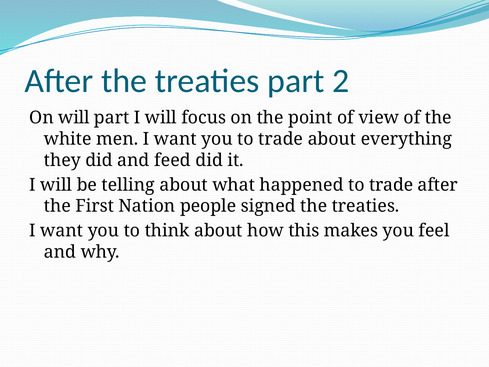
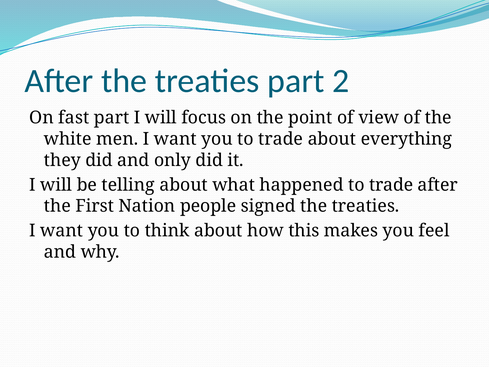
On will: will -> fast (74, 118)
feed: feed -> only (173, 160)
